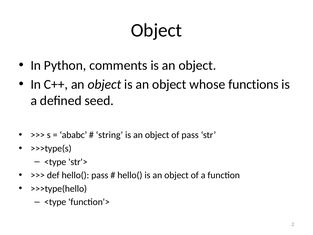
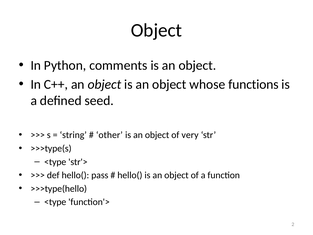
ababc: ababc -> string (73, 135)
string: string -> other (109, 135)
of pass: pass -> very (190, 135)
